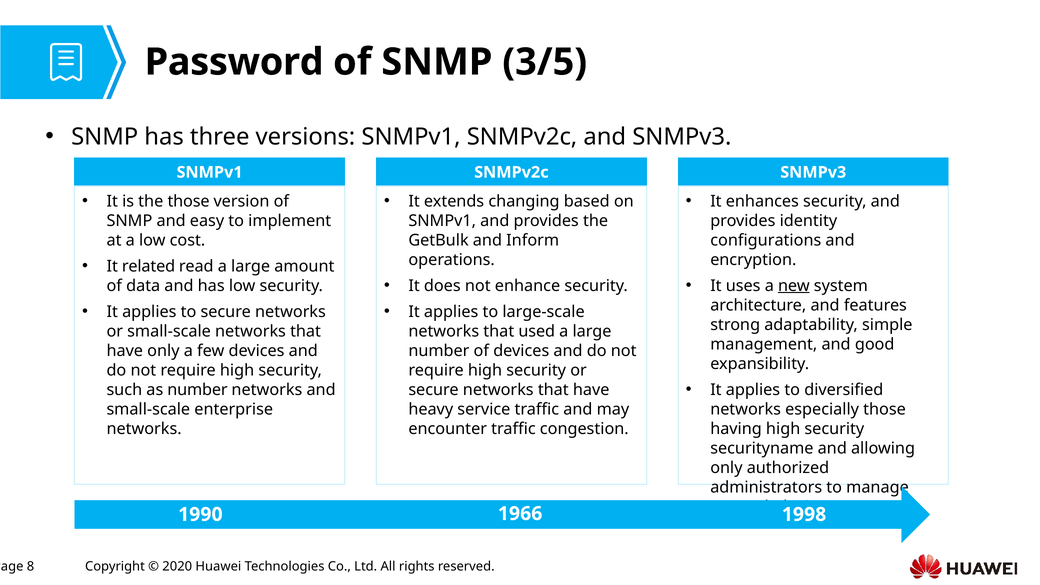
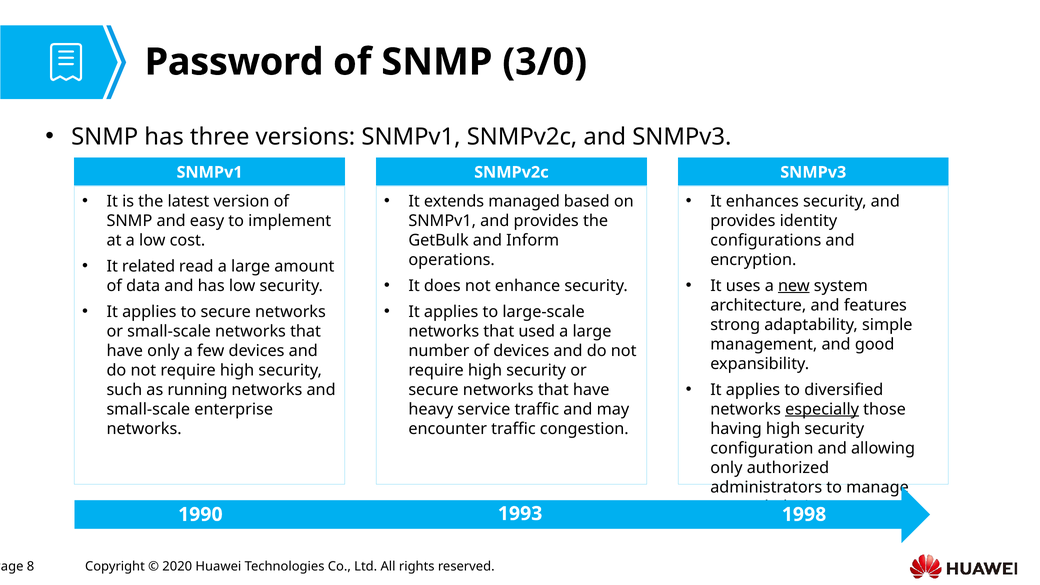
3/5: 3/5 -> 3/0 (545, 62)
the those: those -> latest (188, 201)
changing: changing -> managed (524, 201)
as number: number -> running (197, 390)
especially underline: none -> present (822, 409)
securityname: securityname -> configuration (762, 448)
1966: 1966 -> 1993 (520, 514)
